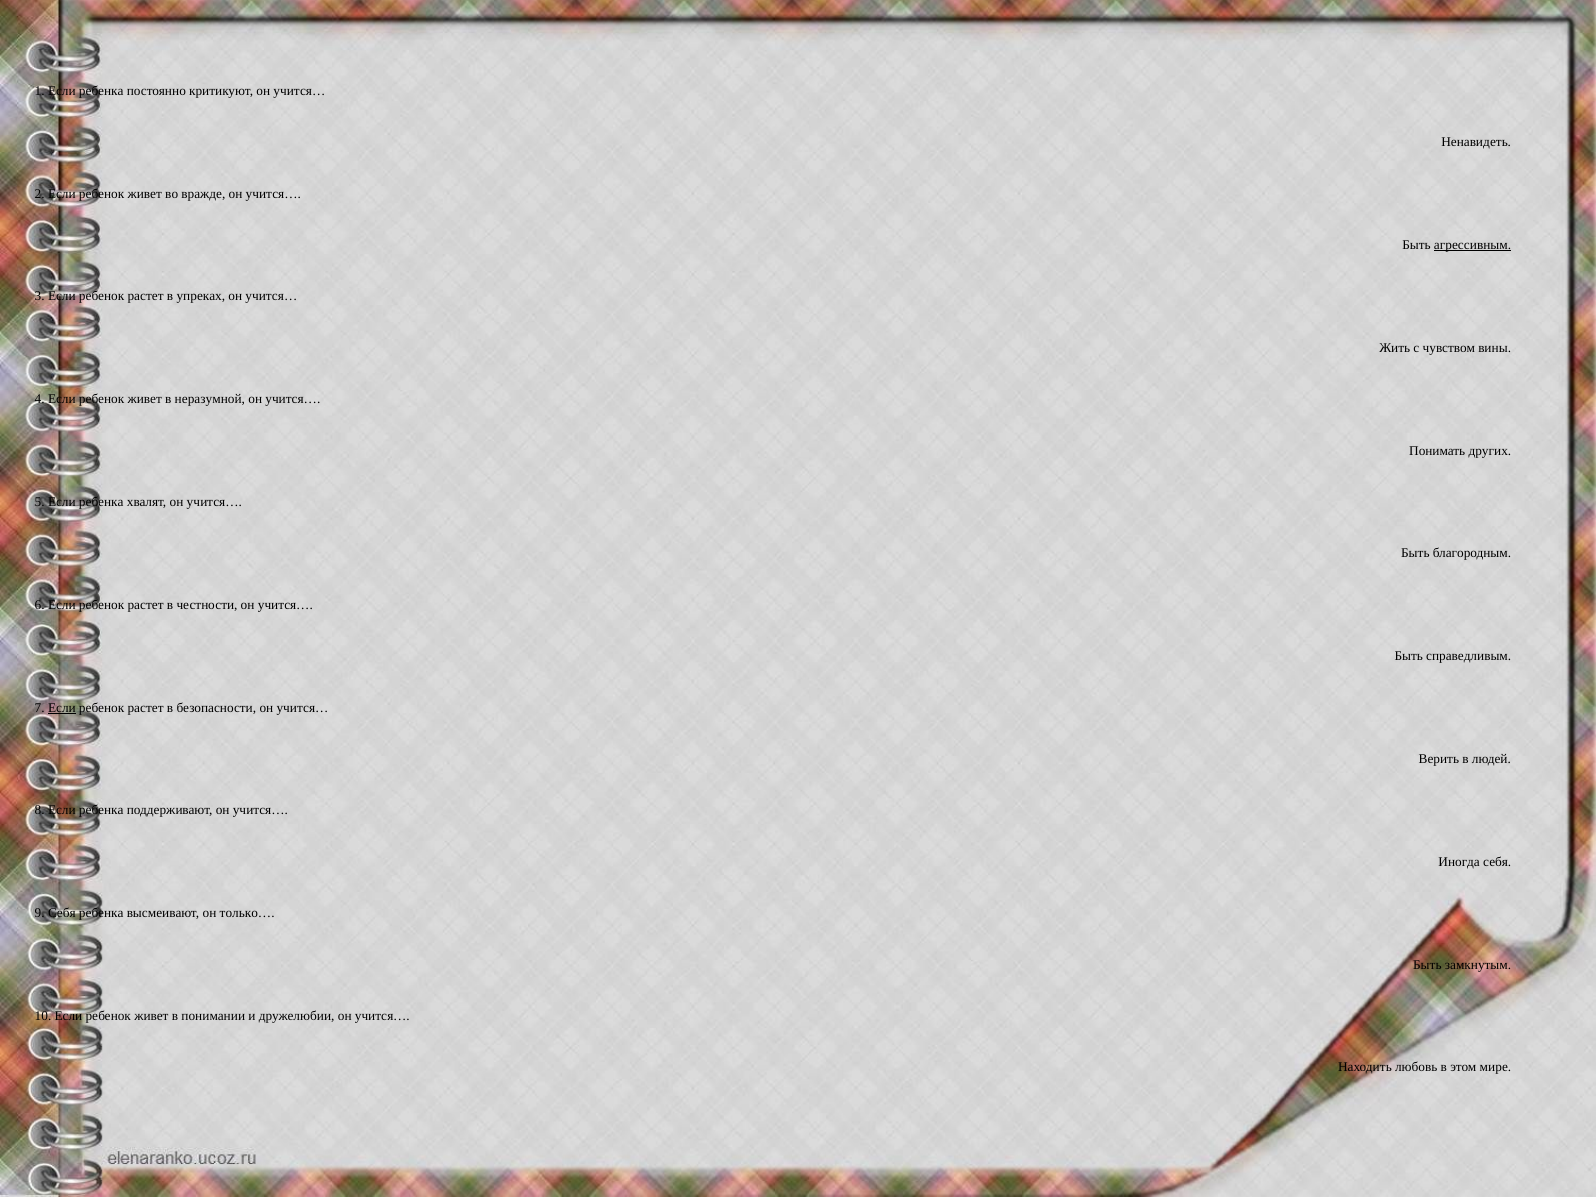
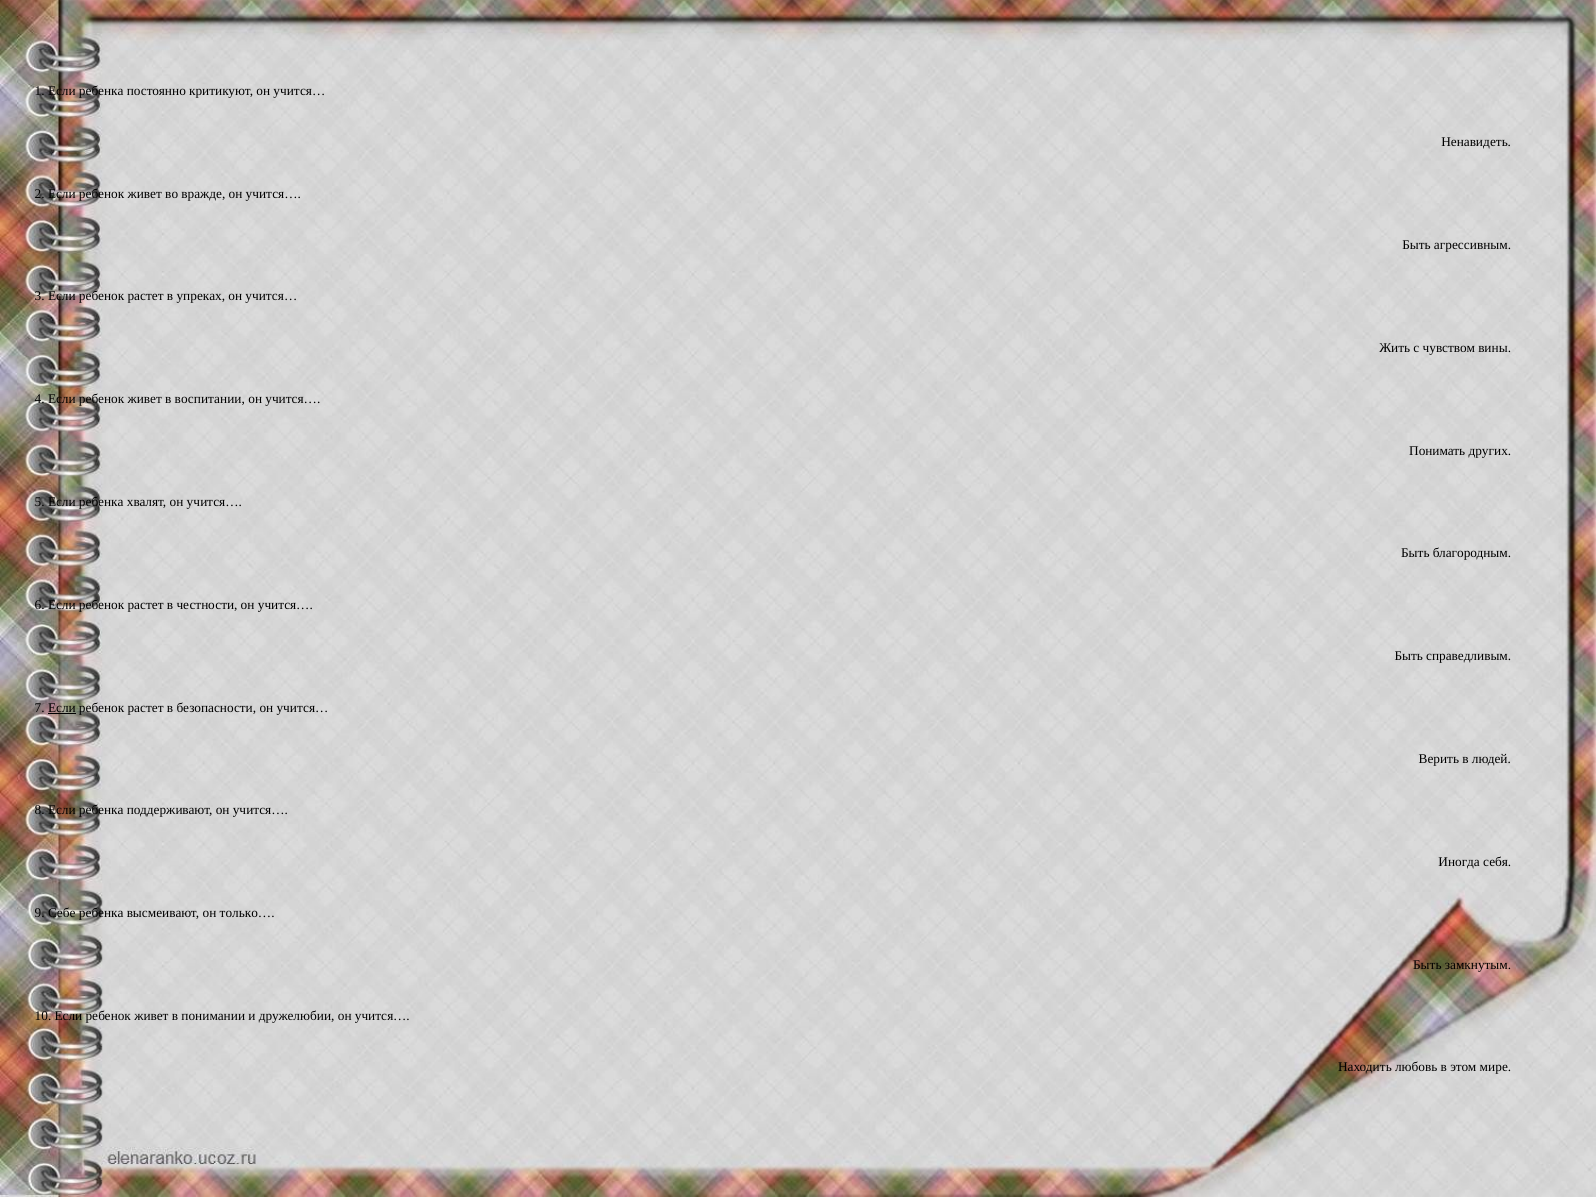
агрессивным underline: present -> none (1473, 245)
неразумной: неразумной -> воспитании (210, 399)
9 Себя: Себя -> Себе (62, 913)
